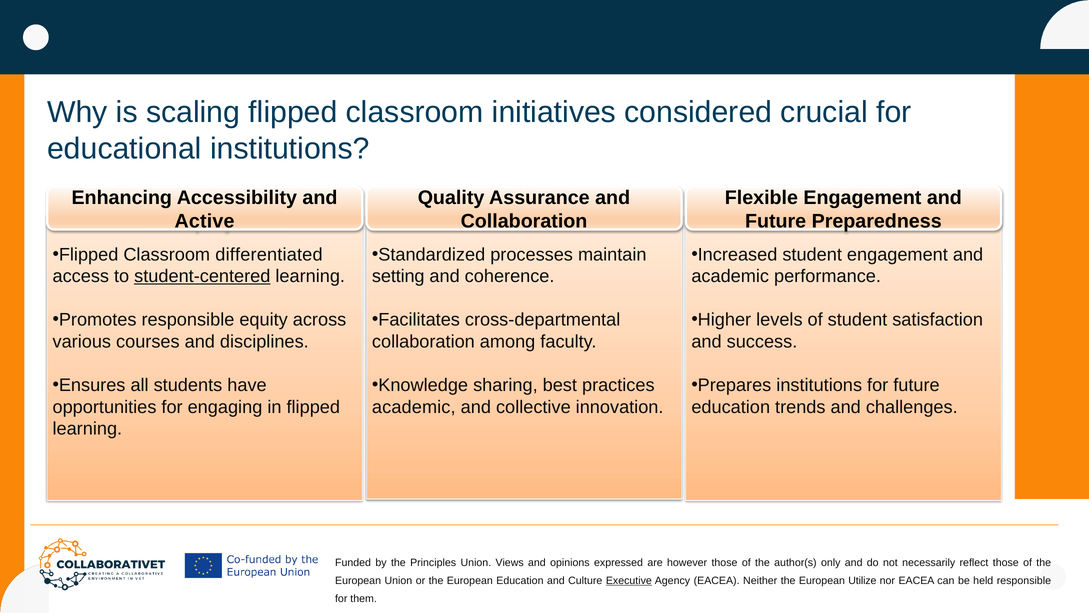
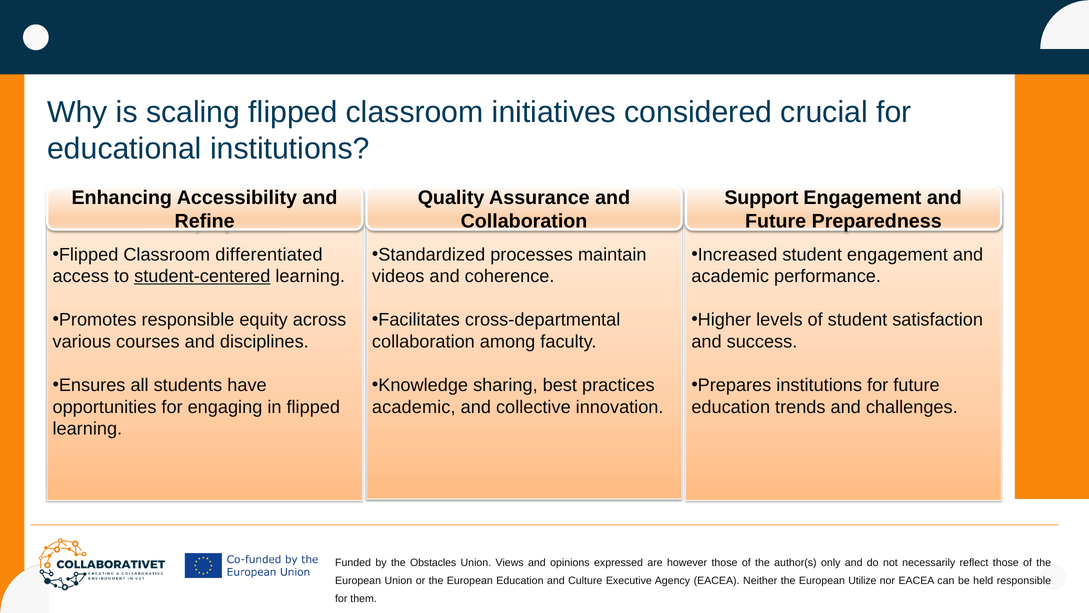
Flexible: Flexible -> Support (761, 197)
Active: Active -> Refine (205, 221)
setting: setting -> videos (398, 276)
Principles: Principles -> Obstacles (433, 563)
Executive underline: present -> none (629, 580)
